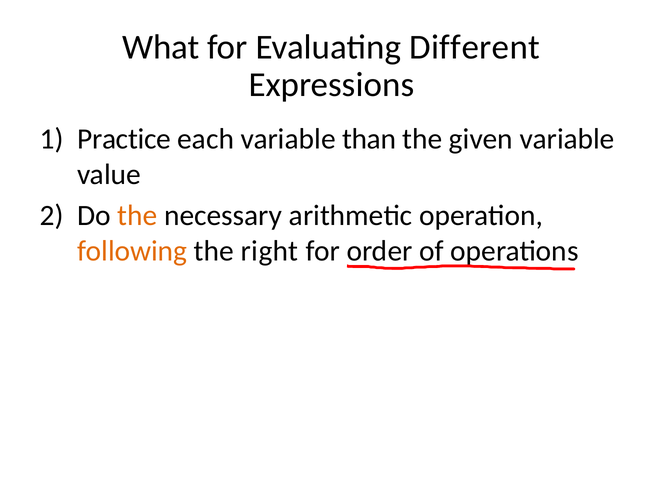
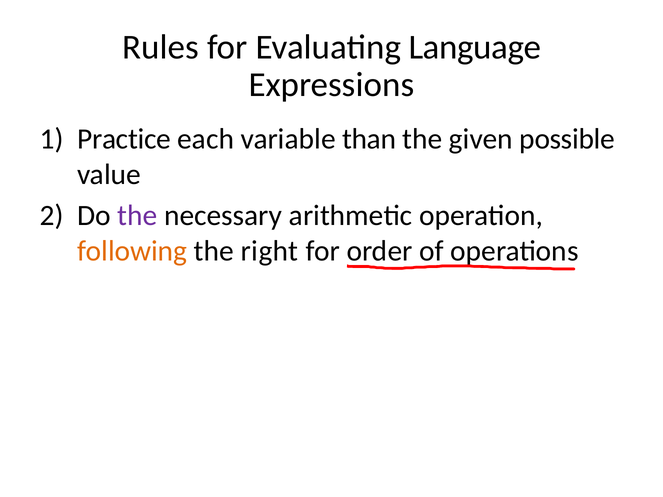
What: What -> Rules (161, 47)
Different: Different -> Language (475, 47)
given variable: variable -> possible (567, 139)
the colour: orange -> purple (137, 216)
